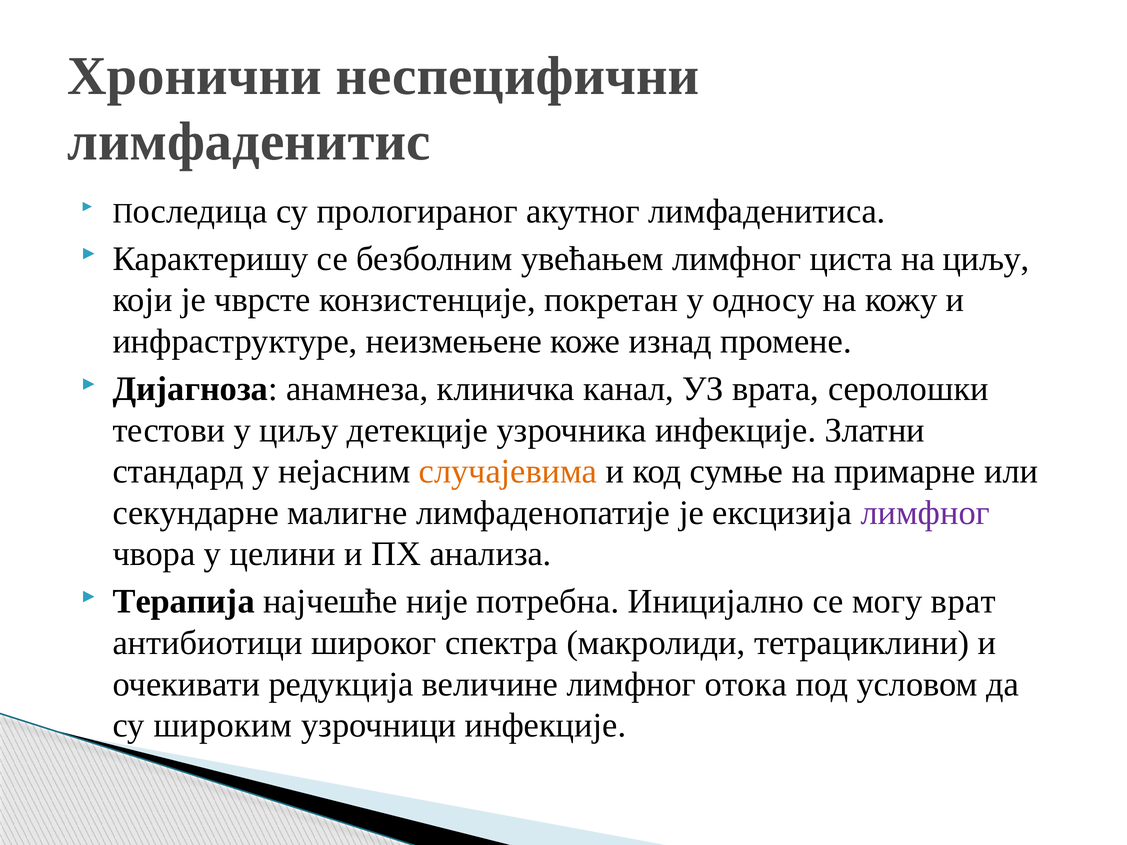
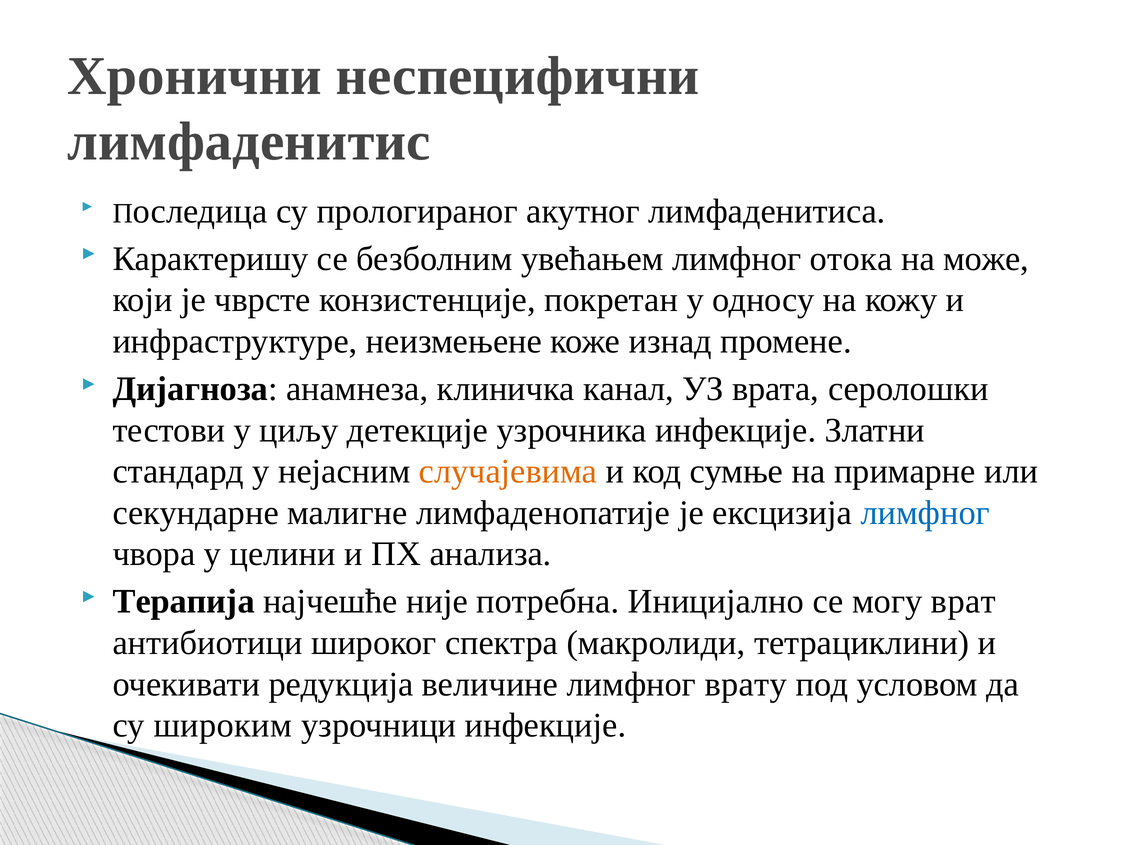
циста: циста -> отока (851, 259)
на циљу: циљу -> може (986, 259)
лимфног colour: purple -> blue (925, 513)
отока: отока -> врату (746, 684)
